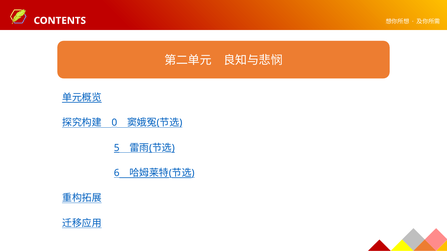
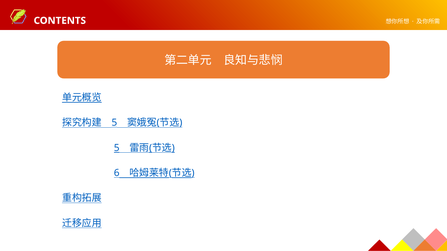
0: 0 -> 5 (114, 123)
